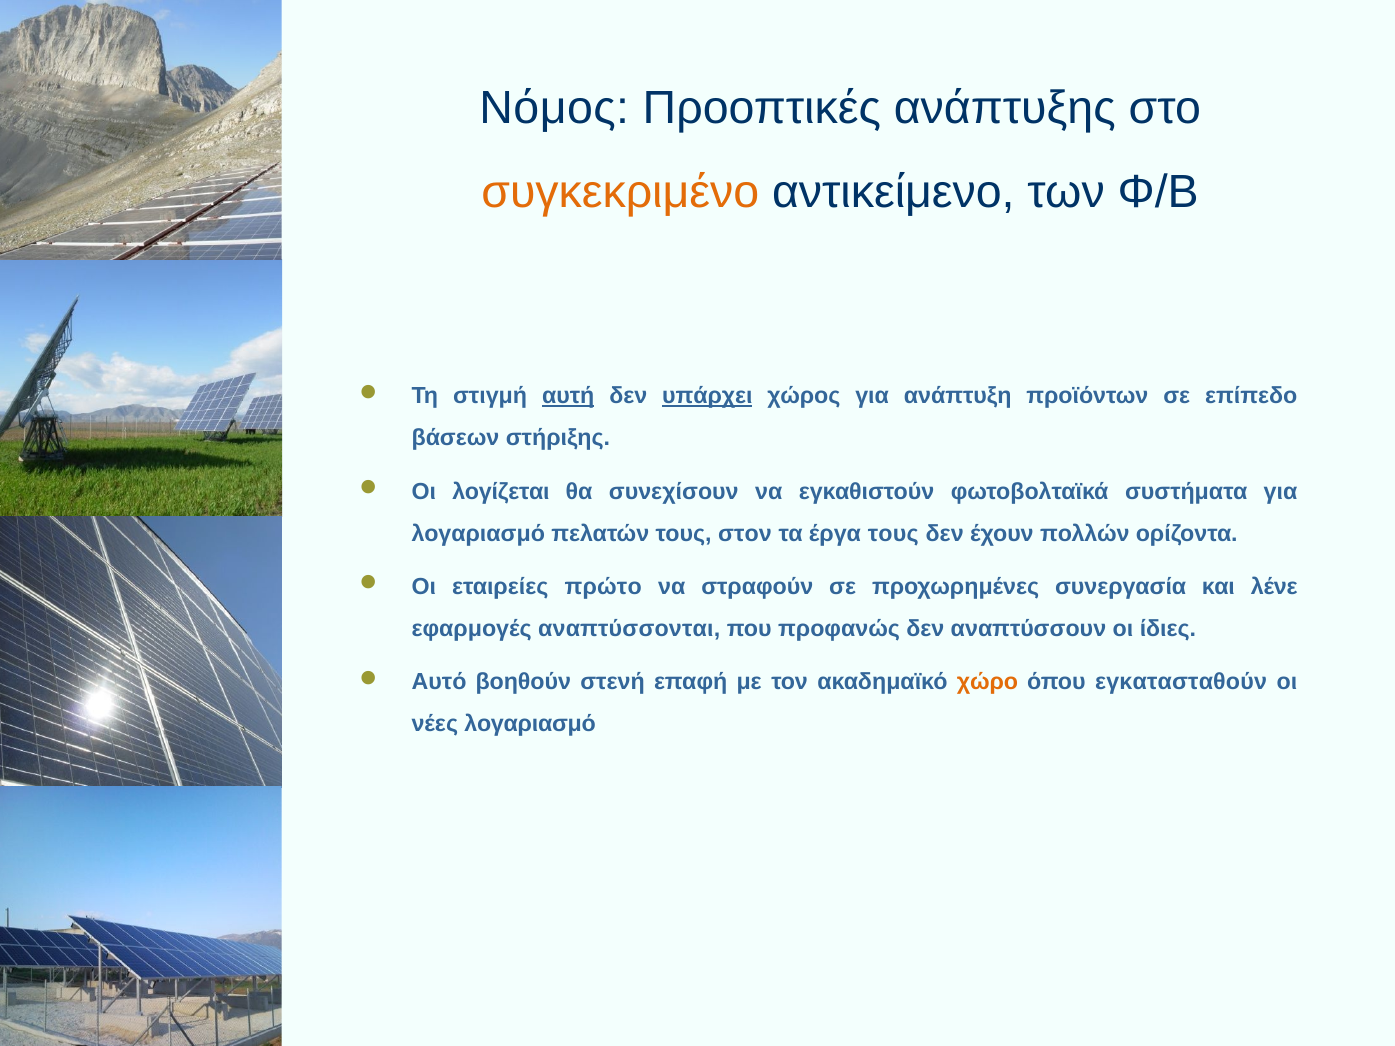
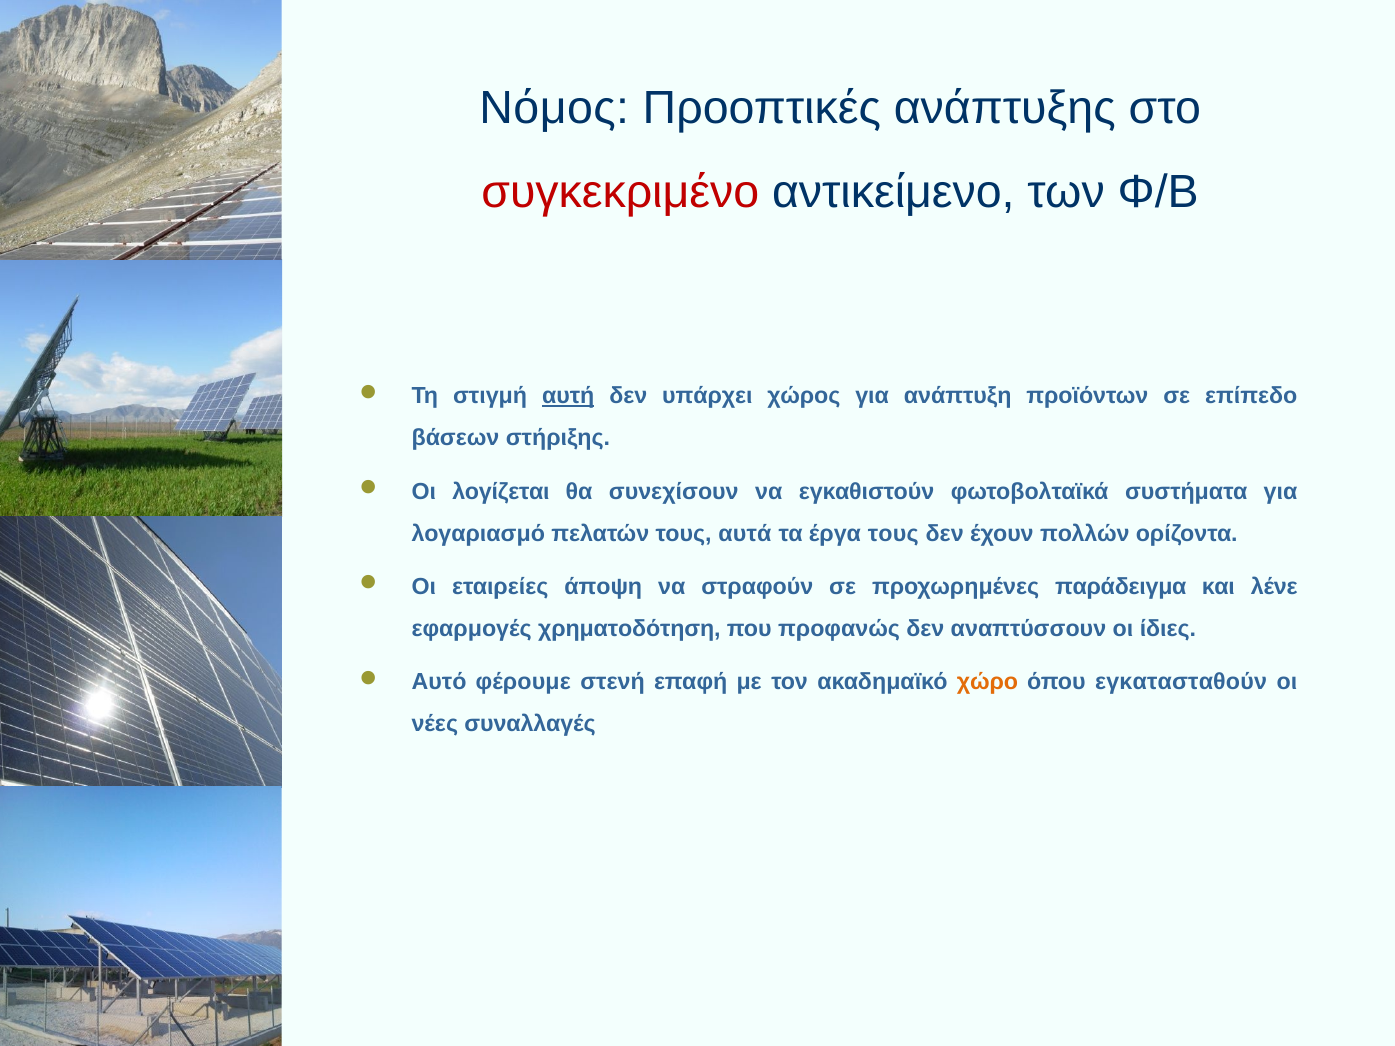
συγκεκριμένο colour: orange -> red (620, 192)
υπάρχει underline: present -> none (707, 396)
στον: στον -> αυτά (745, 533)
πρώτο: πρώτο -> άποψη (603, 587)
συνεργασία: συνεργασία -> παράδειγμα (1121, 587)
αναπτύσσονται: αναπτύσσονται -> χρηματοδότηση (629, 629)
βοηθούν: βοηθούν -> φέρουμε (523, 682)
νέες λογαριασμό: λογαριασμό -> συναλλαγές (530, 724)
